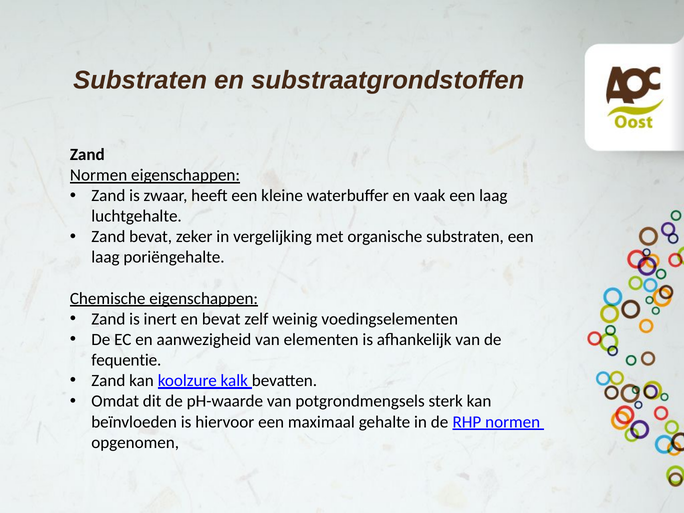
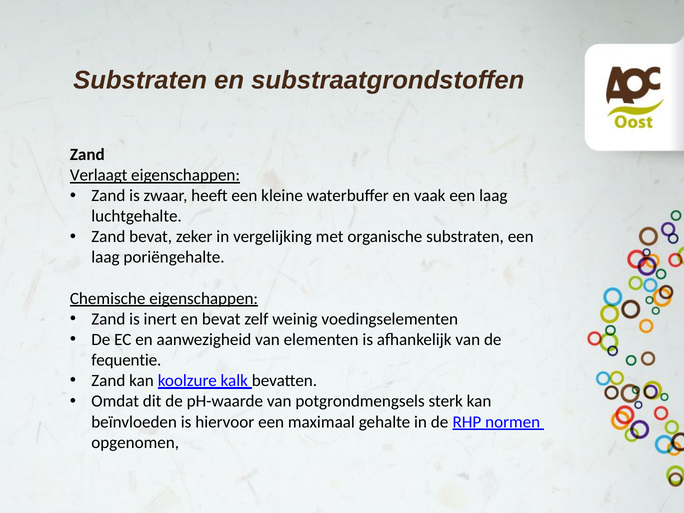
Normen: Normen -> Verlaagt (99, 175)
